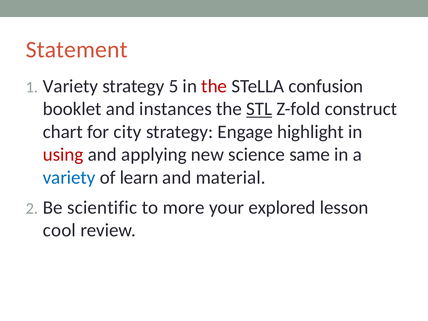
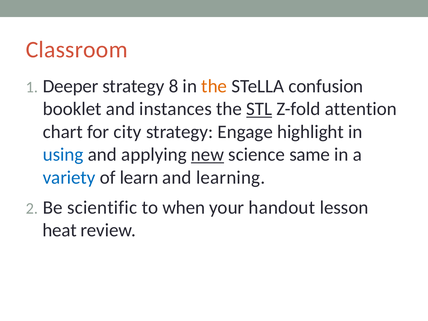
Statement: Statement -> Classroom (77, 50)
Variety: Variety -> Deeper (71, 86)
5: 5 -> 8 (173, 86)
the colour: red -> orange (214, 86)
construct: construct -> attention (361, 109)
using colour: red -> blue (63, 155)
new underline: none -> present (207, 155)
material: material -> learning (231, 178)
more: more -> when (184, 208)
explored: explored -> handout (282, 208)
cool: cool -> heat (60, 230)
